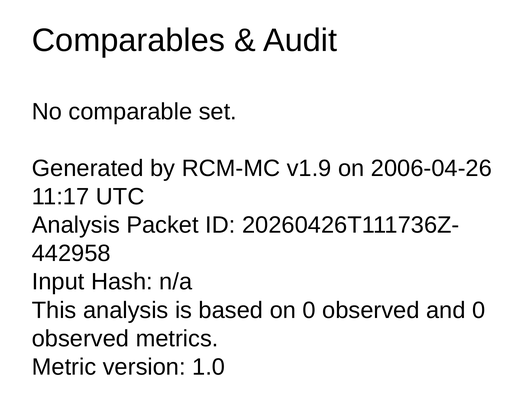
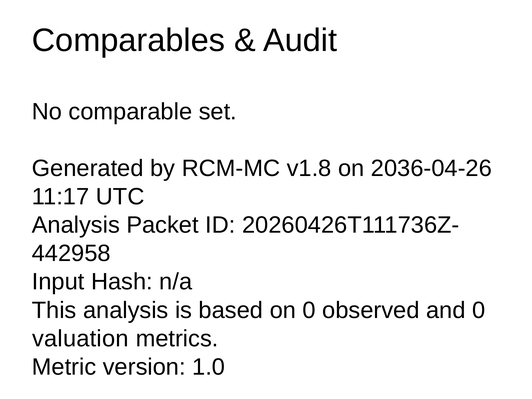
v1.9: v1.9 -> v1.8 (309, 168)
2006-04-26: 2006-04-26 -> 2036-04-26 (431, 168)
observed: observed -> valuation (80, 339)
